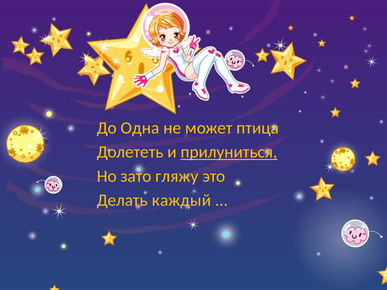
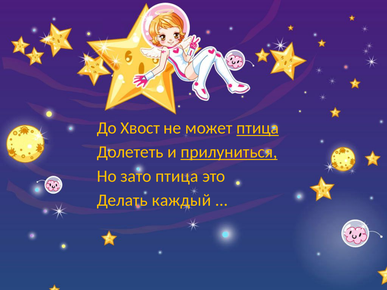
Одна: Одна -> Хвост (140, 128)
птица underline: none -> present (258, 128)
зато гляжу: гляжу -> птица (177, 176)
